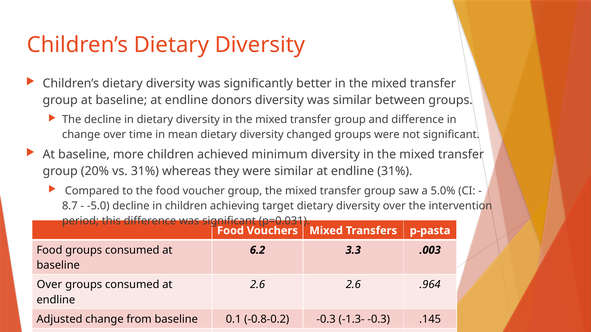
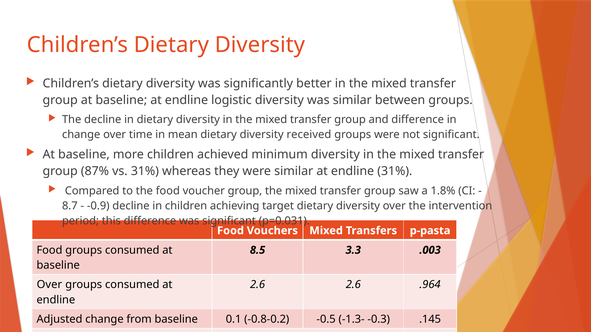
donors: donors -> logistic (231, 100)
changed: changed -> received (309, 135)
20%: 20% -> 87% (95, 171)
5.0%: 5.0% -> 1.8% (443, 191)
-5.0: -5.0 -> -0.9 (98, 206)
6.2: 6.2 -> 8.5 (258, 250)
-0.8-0.2 -0.3: -0.3 -> -0.5 (326, 320)
